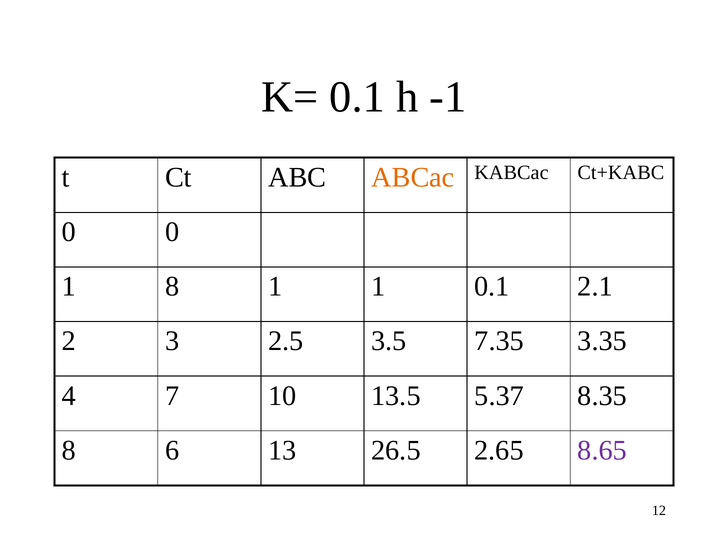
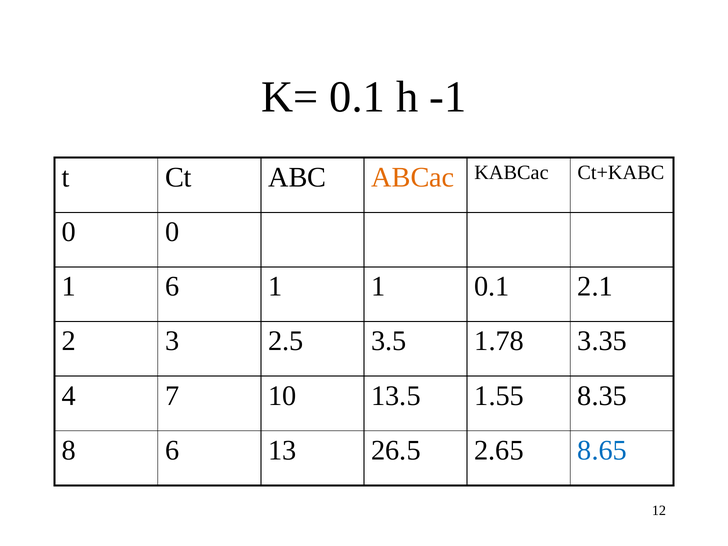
1 8: 8 -> 6 (172, 286)
7.35: 7.35 -> 1.78 (499, 341)
5.37: 5.37 -> 1.55 (499, 396)
8.65 colour: purple -> blue (602, 450)
